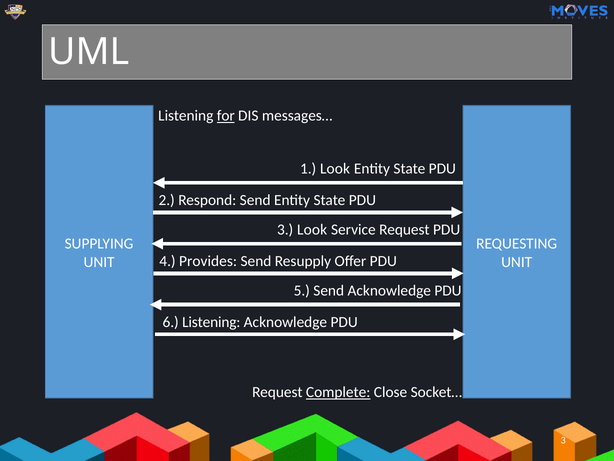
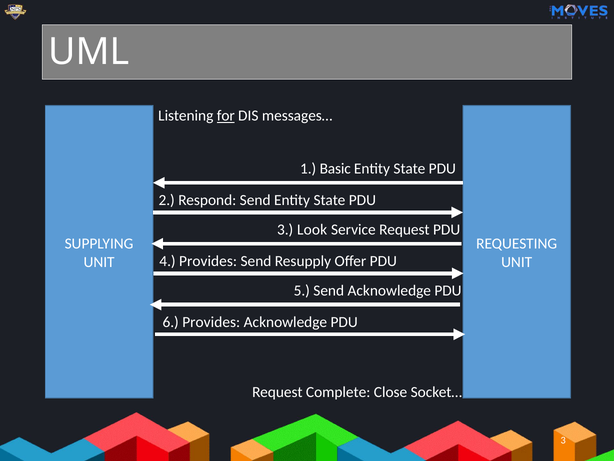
1 Look: Look -> Basic (335, 168)
6 Listening: Listening -> Provides (211, 322)
Complete underline: present -> none (338, 392)
